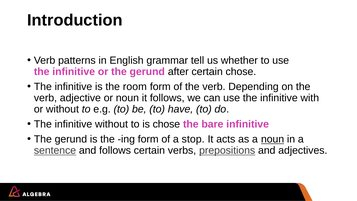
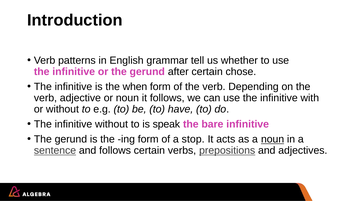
room: room -> when (135, 87)
is chose: chose -> speak (166, 124)
